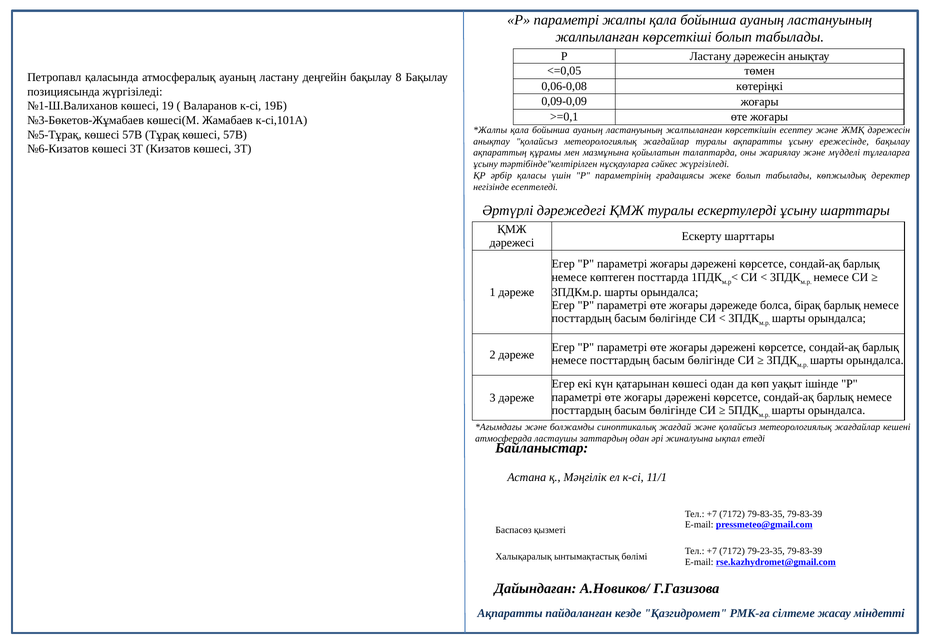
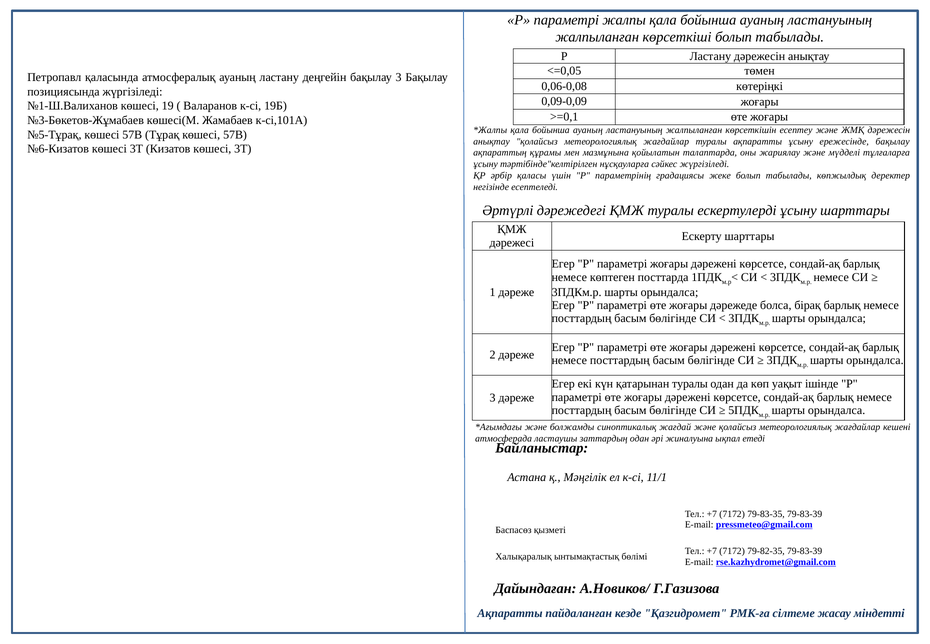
бақылау 8: 8 -> 3 (399, 77)
қатарынан көшесі: көшесі -> туралы (690, 384)
79-23-35: 79-23-35 -> 79-82-35 (766, 551)
